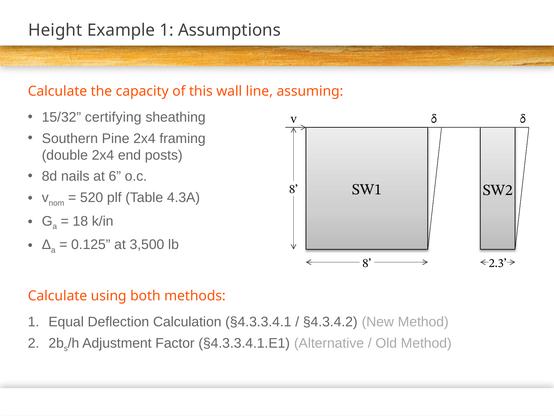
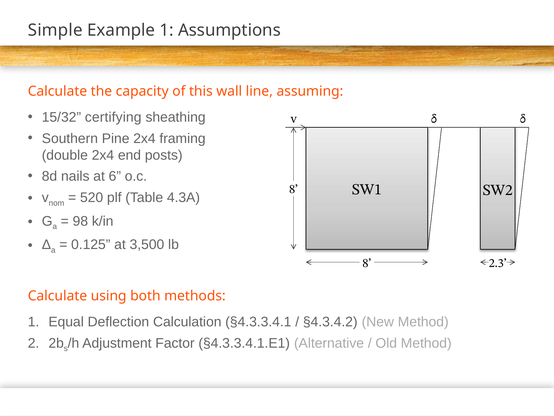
Height: Height -> Simple (55, 30)
18: 18 -> 98 (80, 221)
